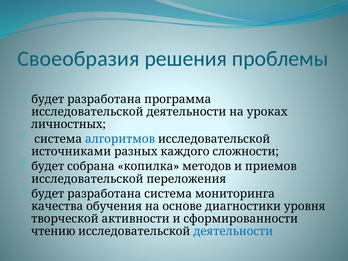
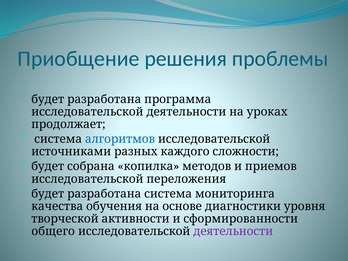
Своеобразия: Своеобразия -> Приобщение (78, 59)
личностных: личностных -> продолжает (68, 124)
чтению: чтению -> общего (53, 231)
деятельности colour: blue -> purple (233, 231)
